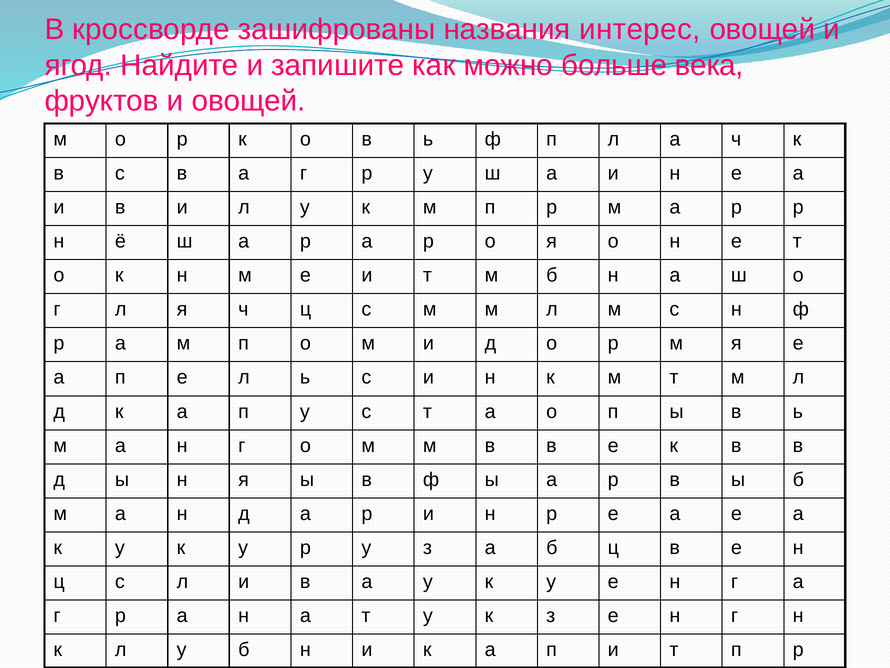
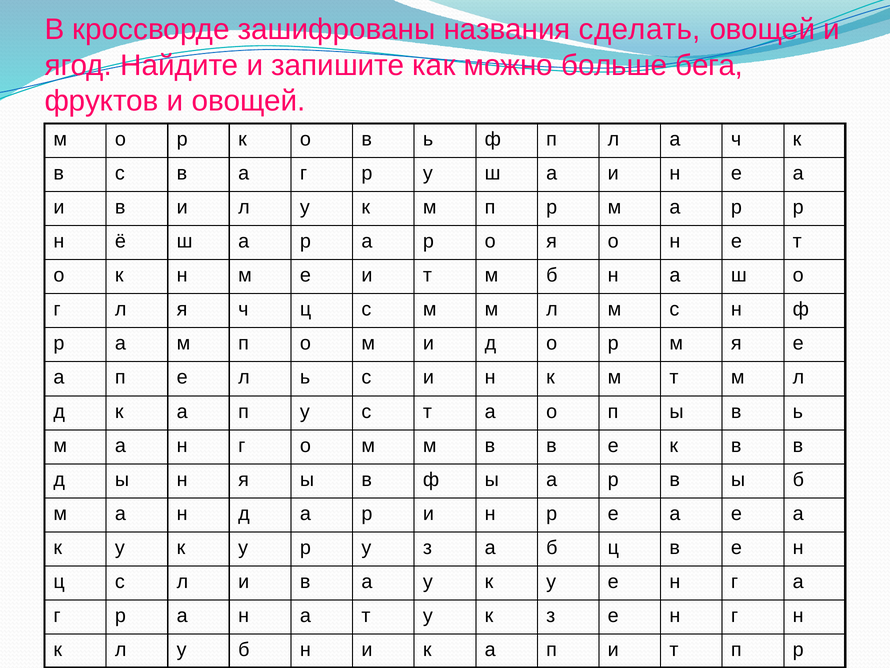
интерес: интерес -> сделать (640, 30)
века: века -> бега (709, 65)
